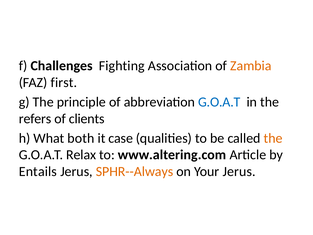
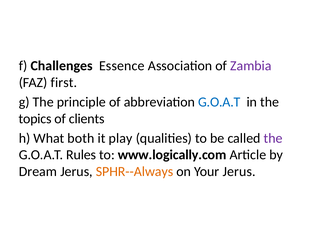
Fighting: Fighting -> Essence (122, 66)
Zambia colour: orange -> purple (251, 66)
refers: refers -> topics (35, 119)
case: case -> play (121, 138)
the colour: orange -> purple (273, 138)
Relax: Relax -> Rules (81, 155)
www.altering.com: www.altering.com -> www.logically.com (172, 155)
Entails: Entails -> Dream (38, 171)
